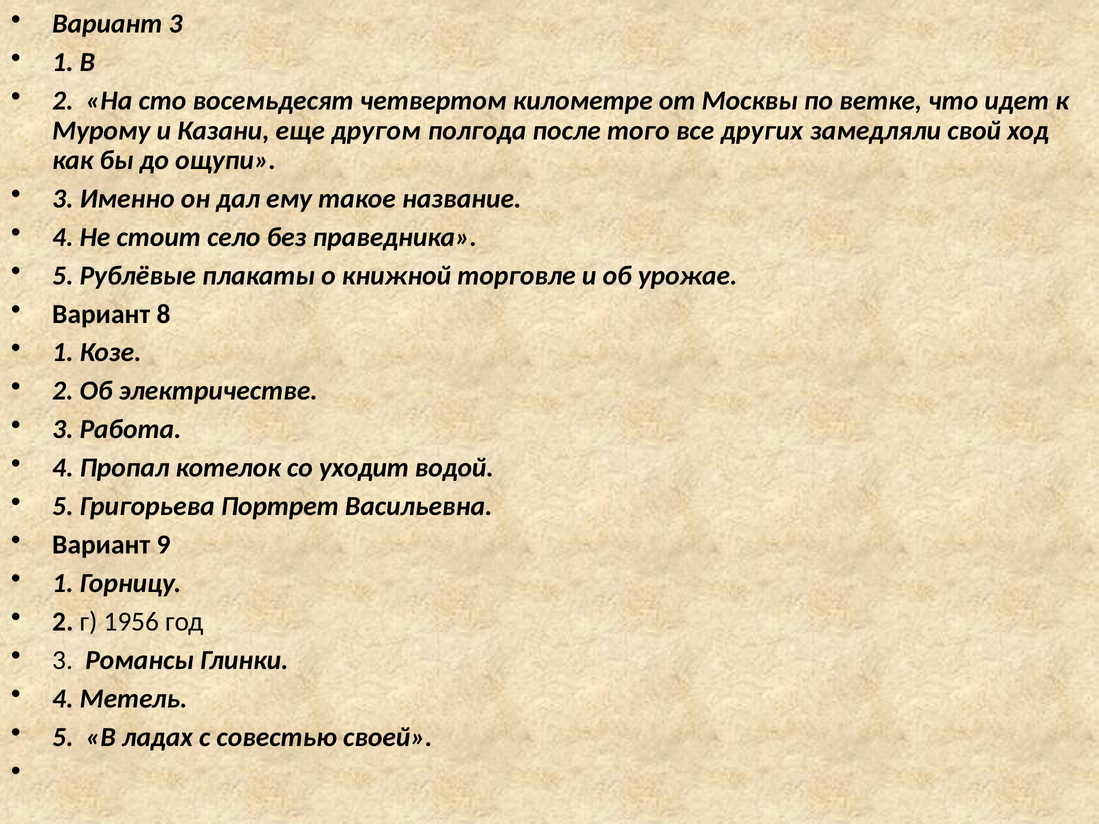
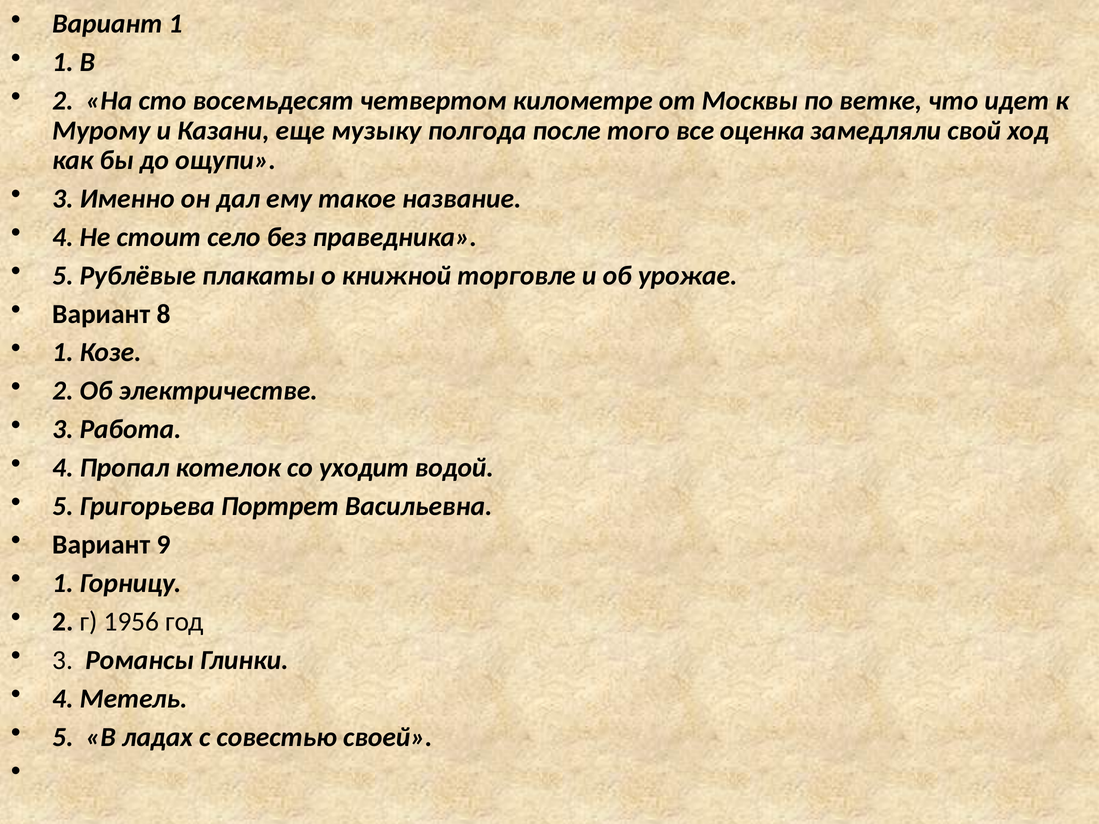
Вариант 3: 3 -> 1 (176, 24)
другом: другом -> музыку (376, 131)
других: других -> оценка (762, 131)
